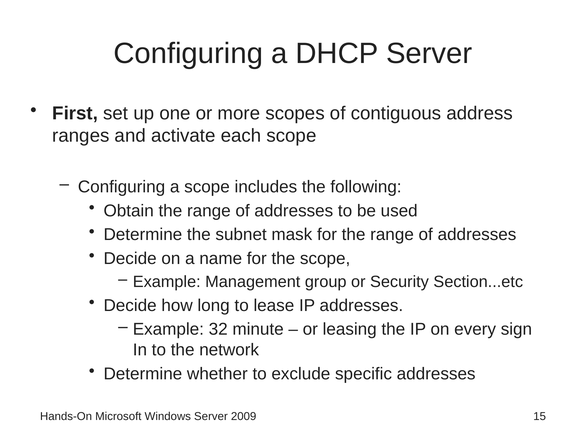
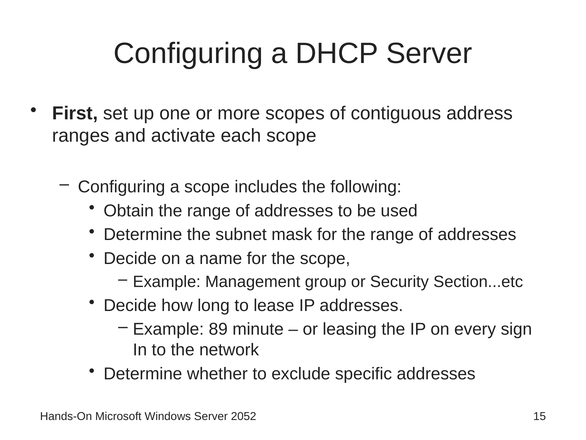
32: 32 -> 89 (218, 329)
2009: 2009 -> 2052 (244, 416)
